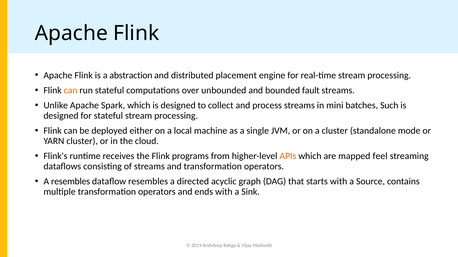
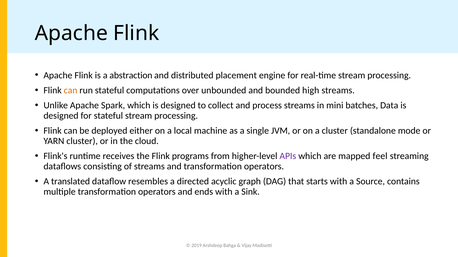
fault: fault -> high (311, 90)
Such: Such -> Data (389, 106)
APIs colour: orange -> purple (288, 156)
A resembles: resembles -> translated (71, 182)
